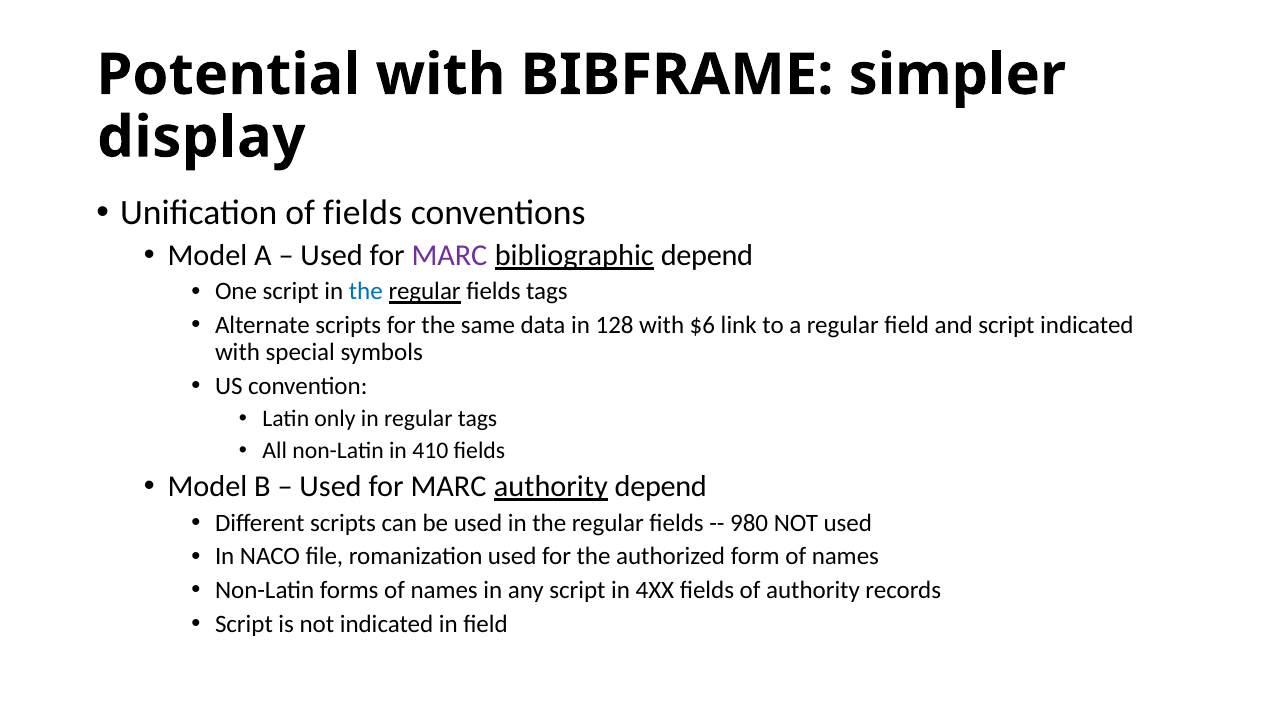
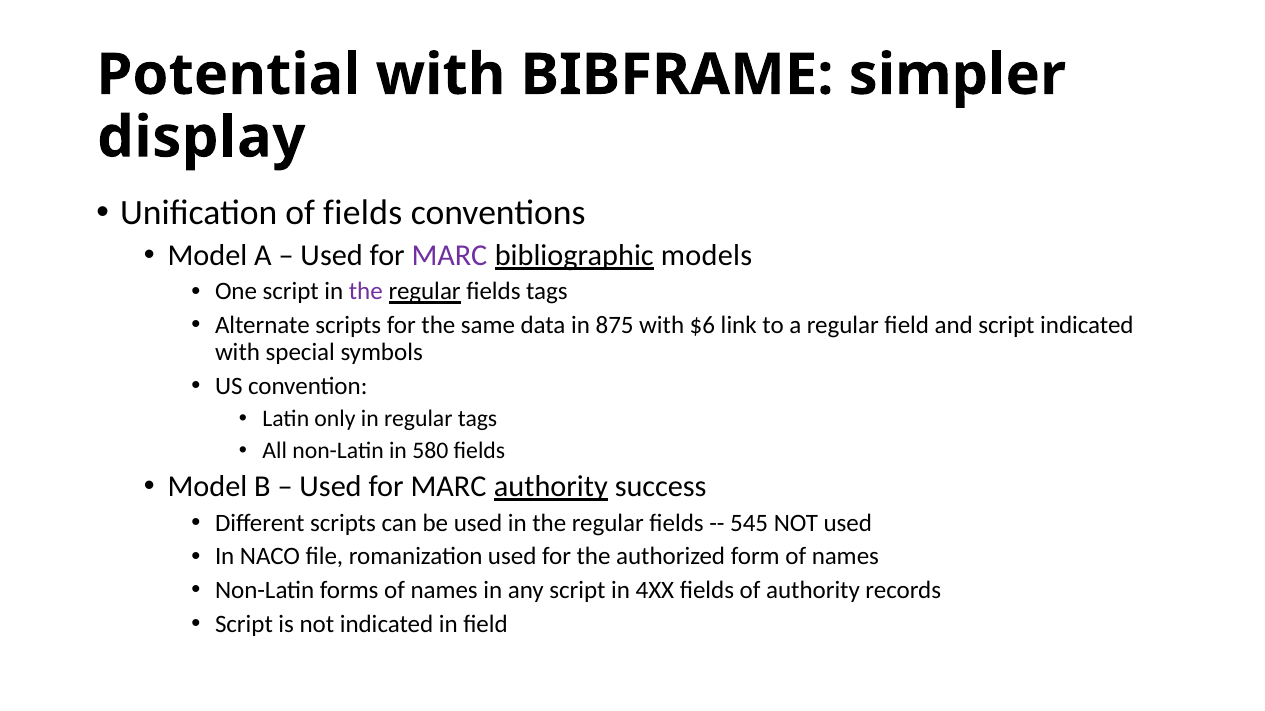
bibliographic depend: depend -> models (707, 255)
the colour: blue -> purple (366, 292)
128: 128 -> 875 (615, 325)
410: 410 -> 580 (430, 451)
authority depend: depend -> success (661, 487)
980: 980 -> 545 (749, 523)
